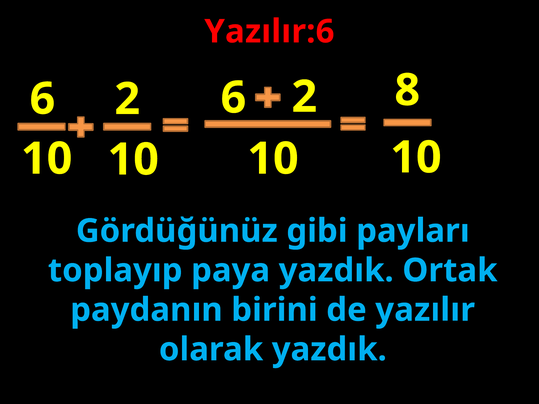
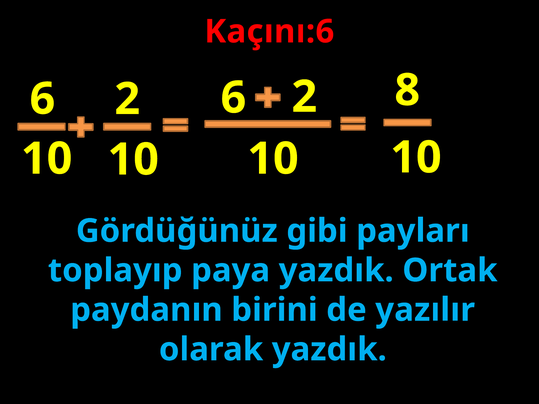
Yazılır:6: Yazılır:6 -> Kaçını:6 (269, 32)
